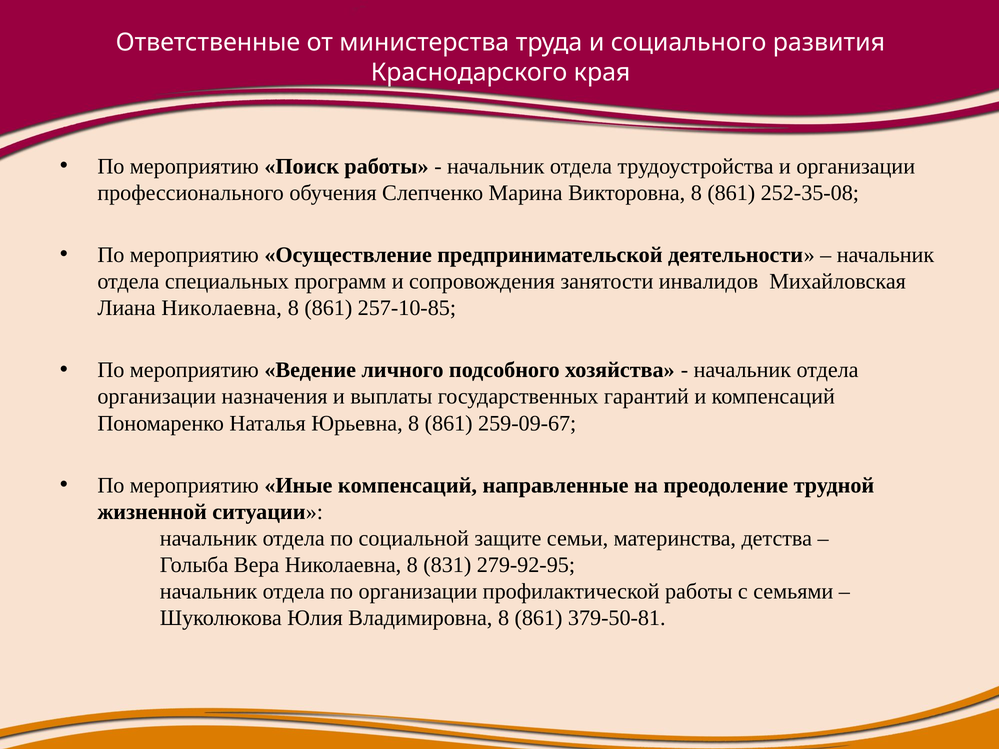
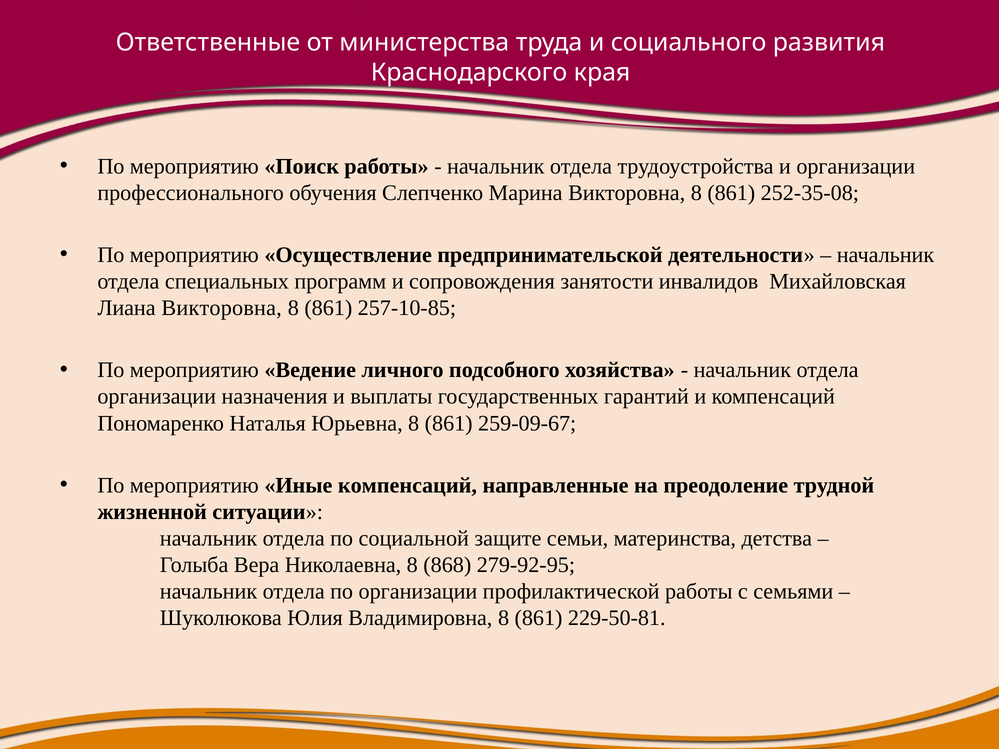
Лиана Николаевна: Николаевна -> Викторовна (222, 308)
831: 831 -> 868 (447, 565)
379-50-81: 379-50-81 -> 229-50-81 (617, 618)
